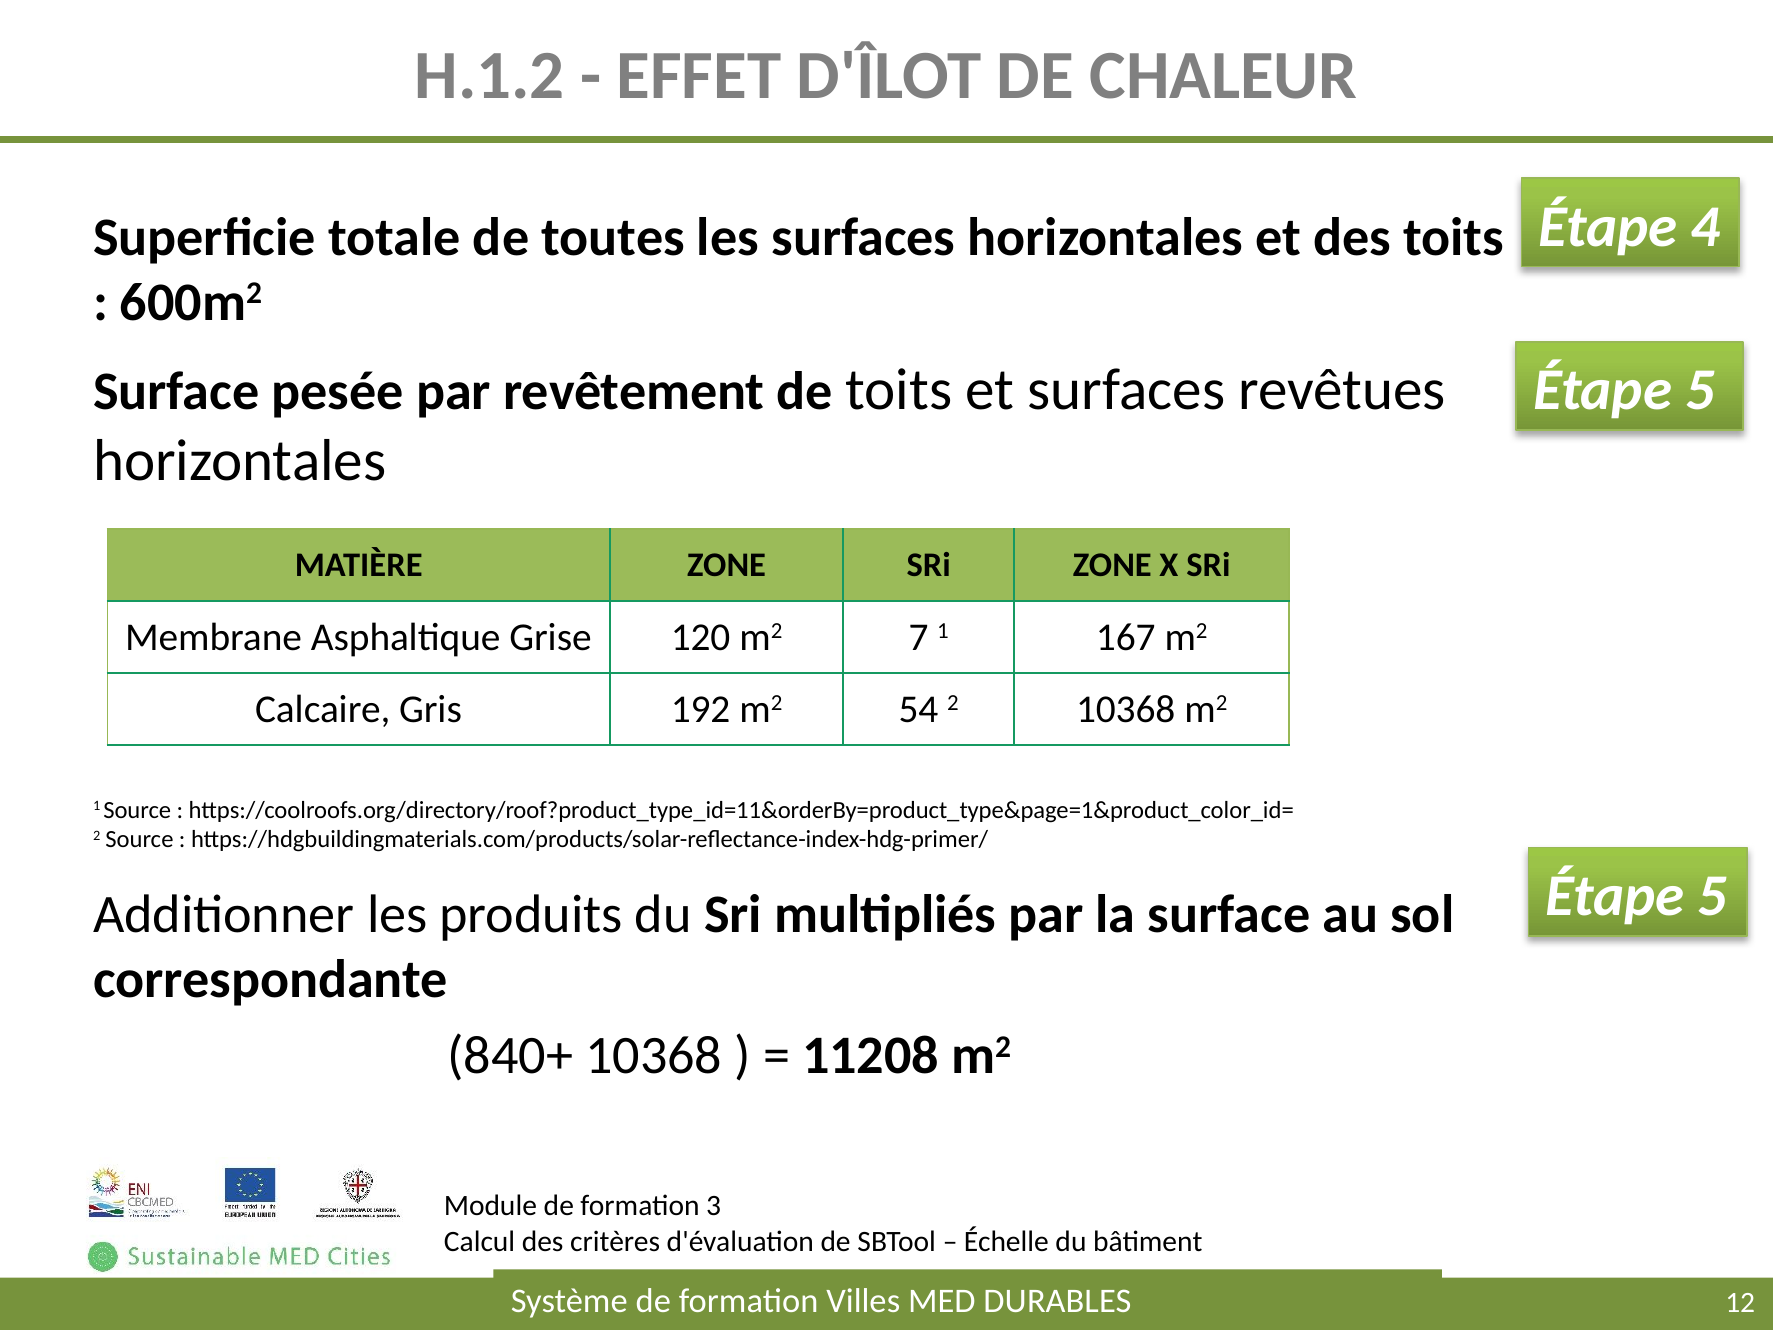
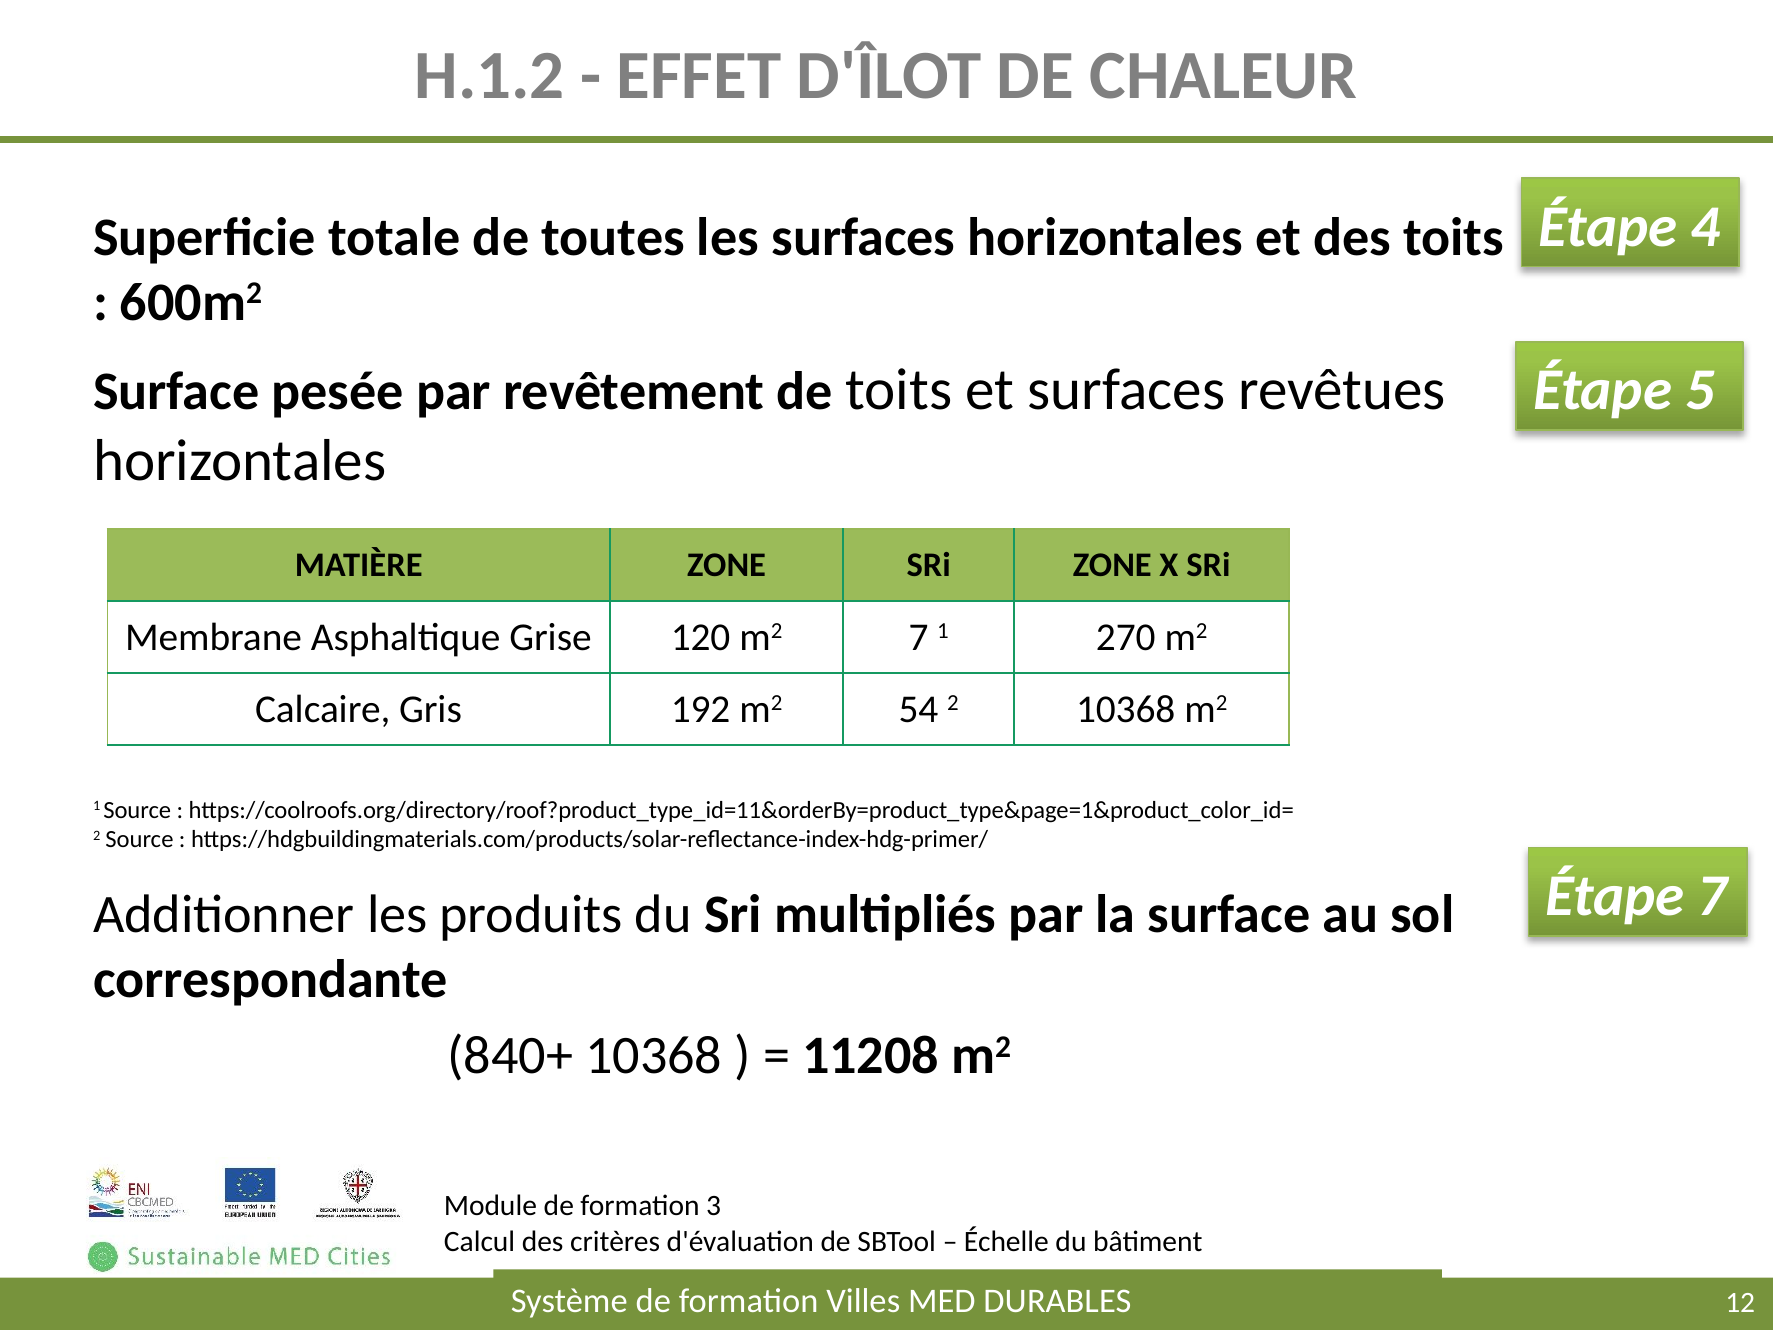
167: 167 -> 270 (1126, 638)
5: 5 -> 7 (1713, 896)
